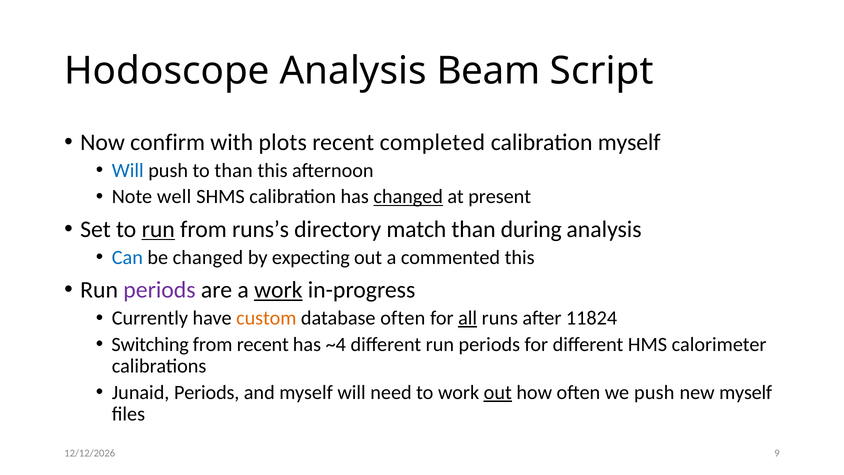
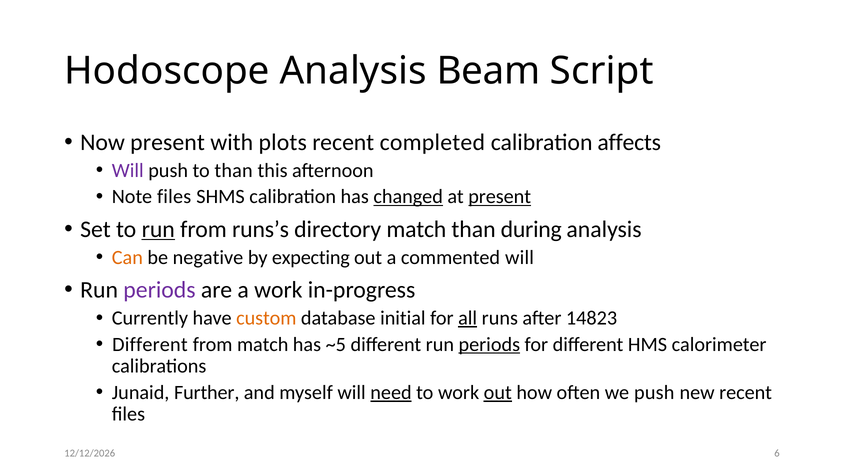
Now confirm: confirm -> present (168, 142)
calibration myself: myself -> affects (629, 142)
Will colour: blue -> purple (128, 170)
Note well: well -> files (174, 197)
present underline: none -> present (500, 197)
Can colour: blue -> orange (127, 257)
be changed: changed -> negative (208, 257)
commented this: this -> will (520, 257)
work underline: present -> none (278, 290)
database often: often -> initial (403, 318)
11824: 11824 -> 14823 (592, 318)
Switching: Switching -> Different (150, 344)
from recent: recent -> match (263, 344)
~4: ~4 -> ~5 (336, 344)
periods underline: none -> present (489, 344)
Junaid Periods: Periods -> Further (207, 392)
need underline: none -> present (391, 392)
new myself: myself -> recent (746, 392)
9: 9 -> 6 (777, 453)
